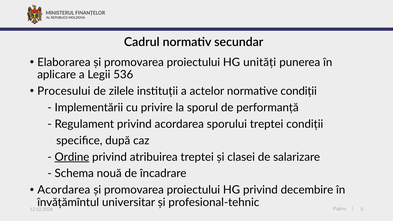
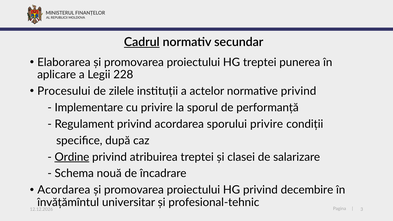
Cadrul underline: none -> present (142, 42)
HG unități: unități -> treptei (260, 62)
536: 536 -> 228 (123, 75)
normative condiții: condiții -> privind (299, 91)
Implementării: Implementării -> Implementare (89, 108)
sporului treptei: treptei -> privire (267, 124)
